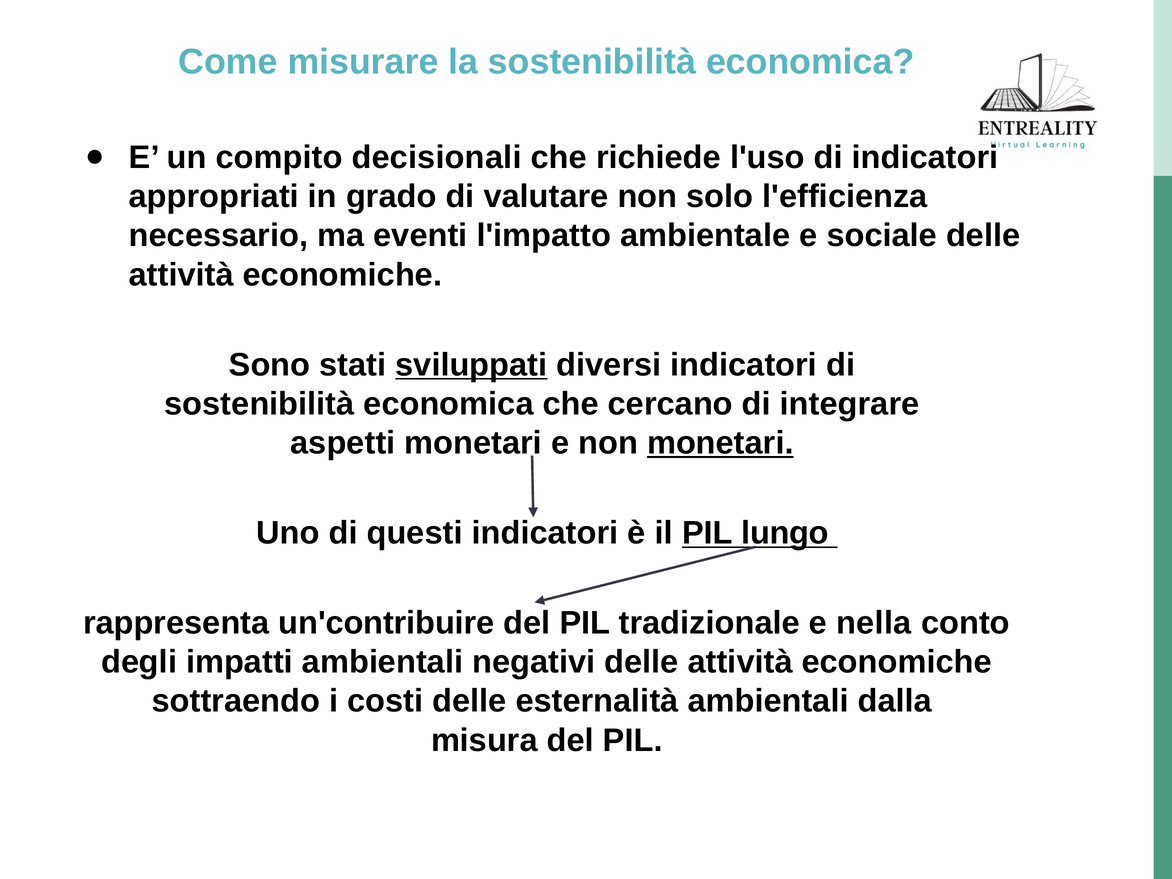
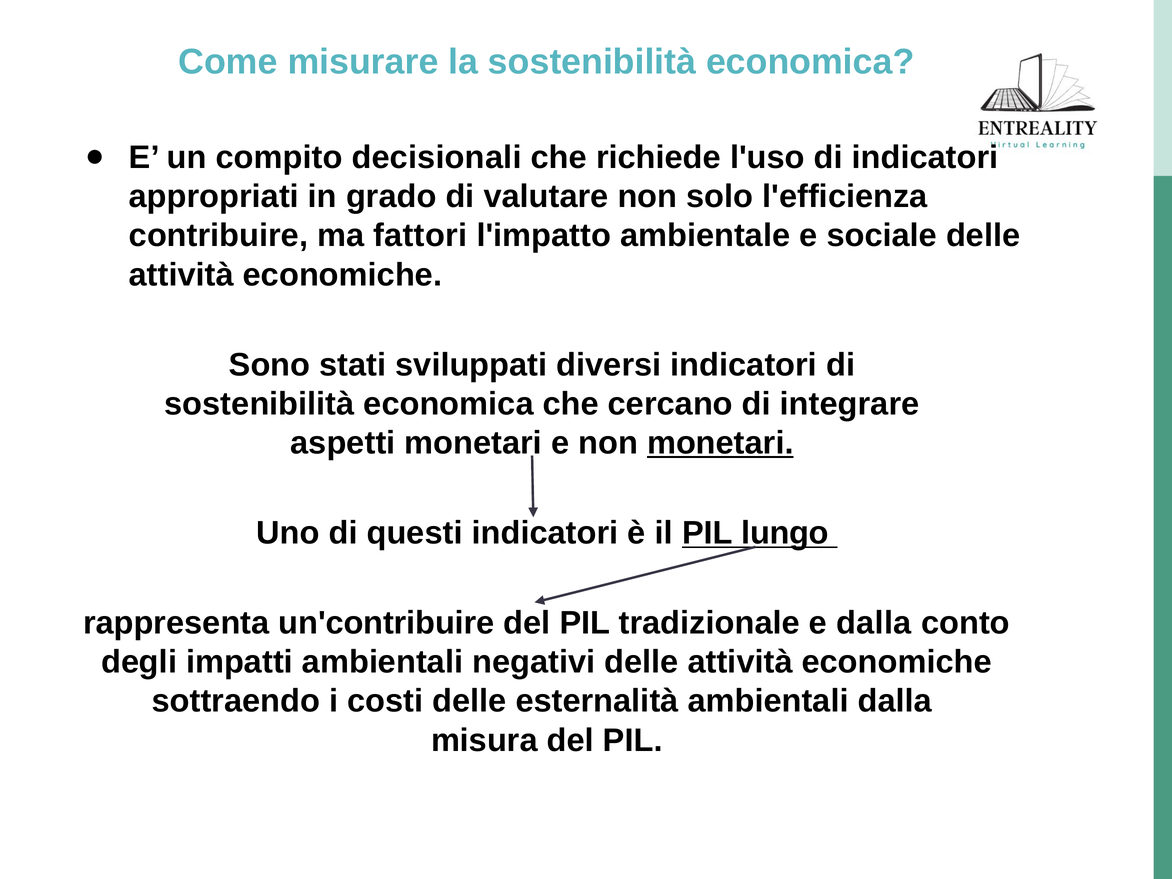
necessario: necessario -> contribuire (218, 236)
eventi: eventi -> fattori (420, 236)
sviluppati underline: present -> none (471, 365)
e nella: nella -> dalla (874, 623)
